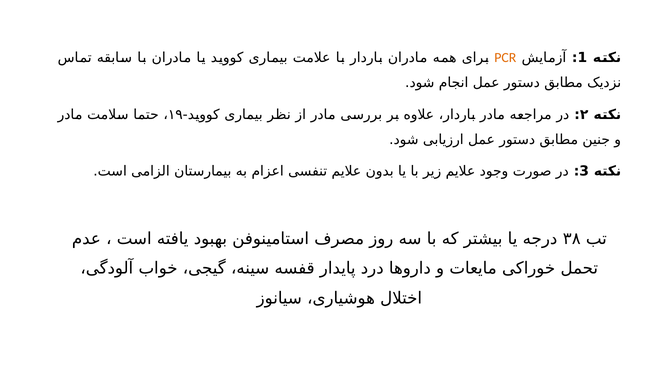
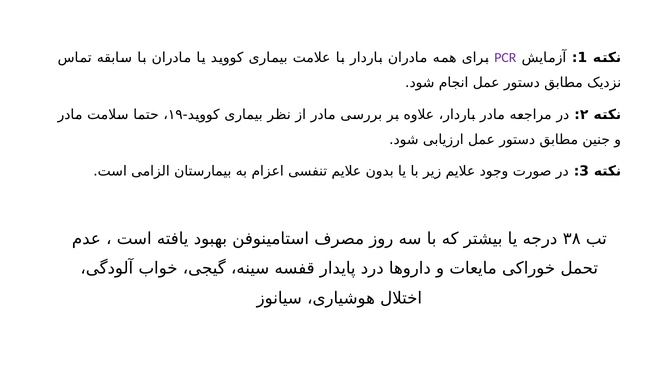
PCR colour: orange -> purple (505, 58)
